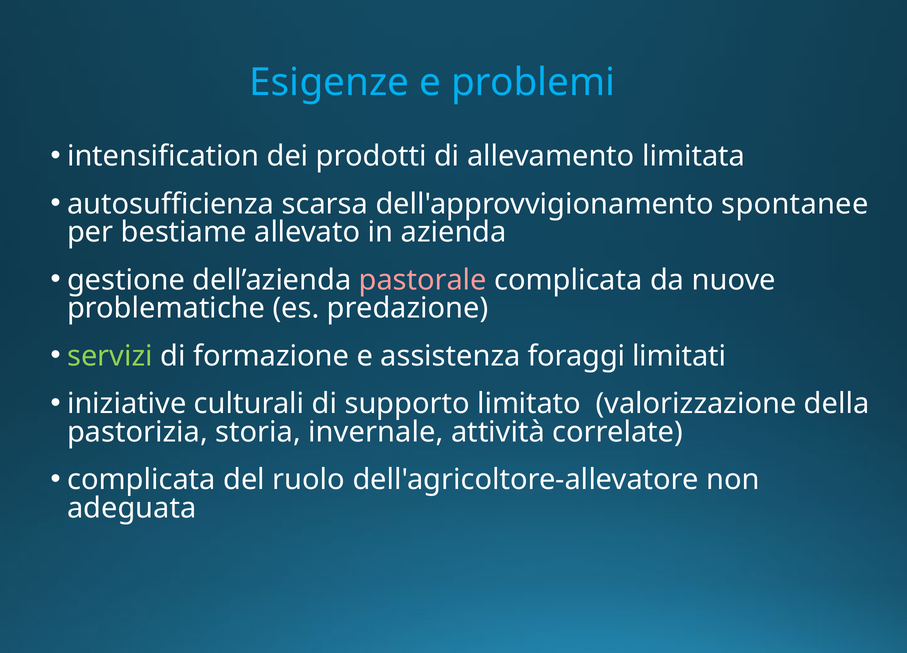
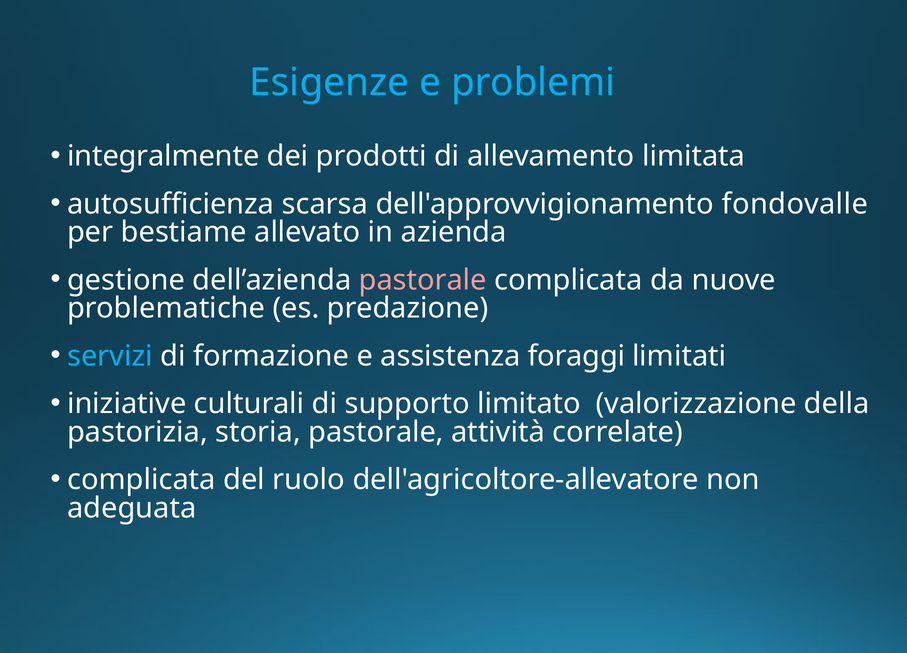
intensification: intensification -> integralmente (163, 156)
spontanee: spontanee -> fondovalle (795, 204)
servizi colour: light green -> light blue (110, 356)
storia invernale: invernale -> pastorale (376, 432)
